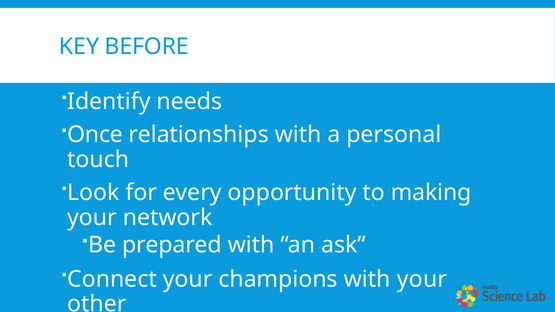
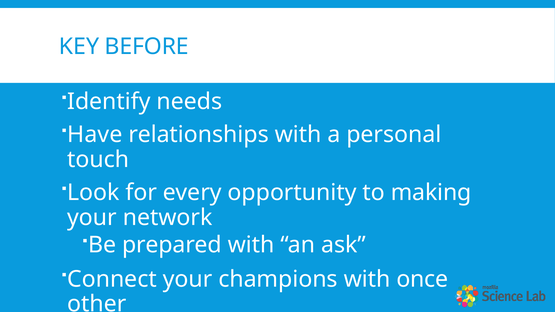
Once: Once -> Have (95, 135)
with your: your -> once (422, 279)
